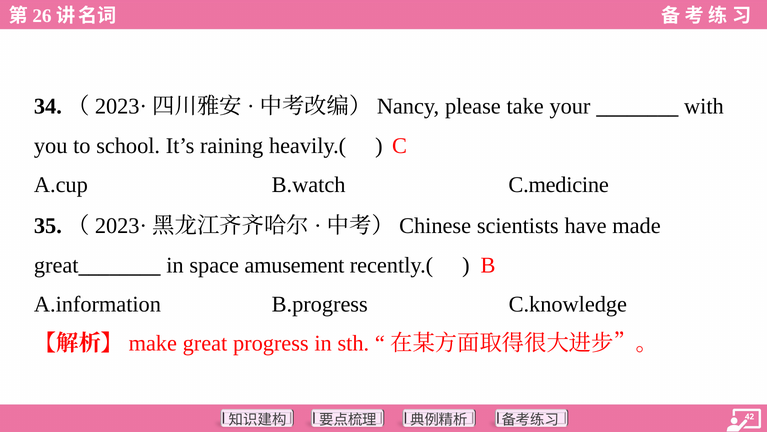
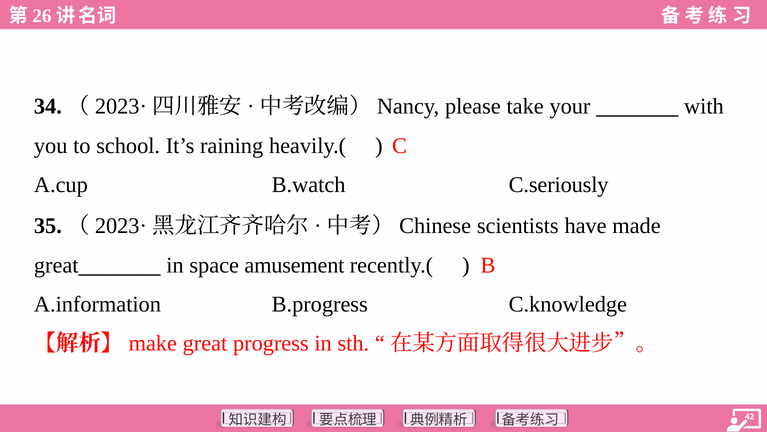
C.medicine: C.medicine -> C.seriously (559, 185)
